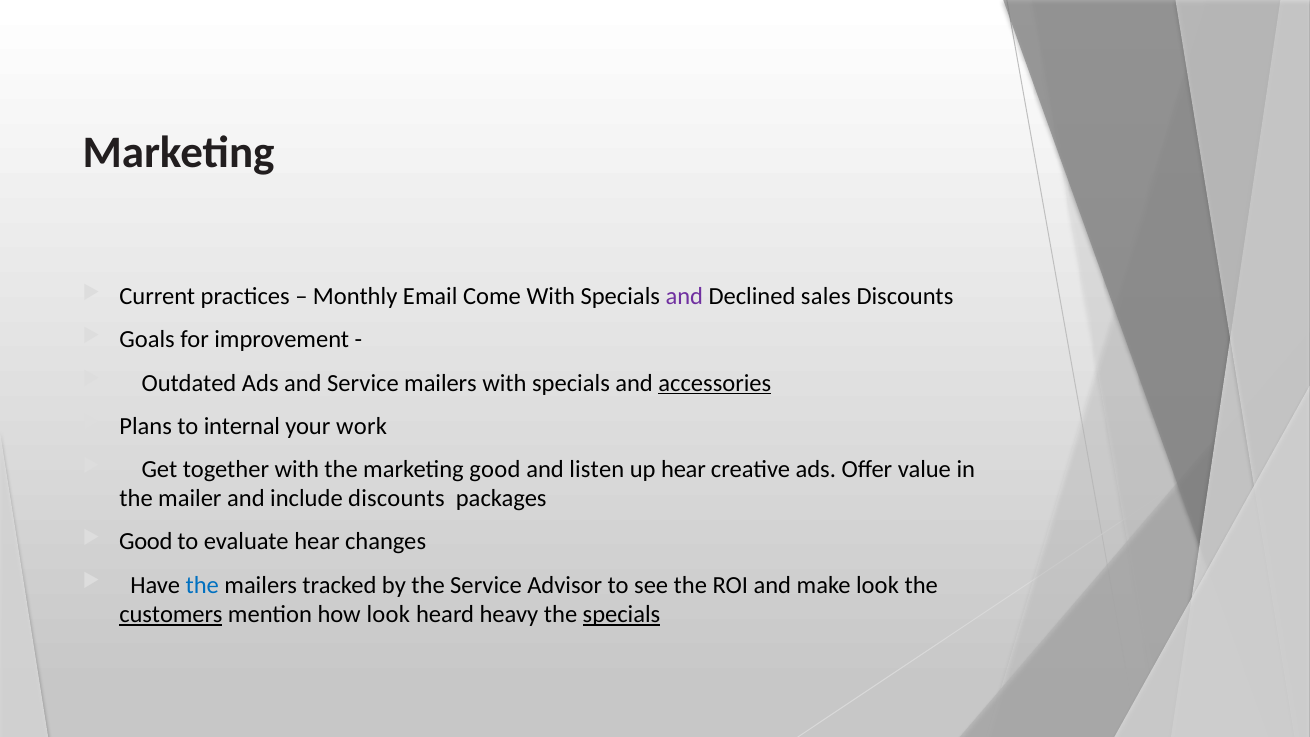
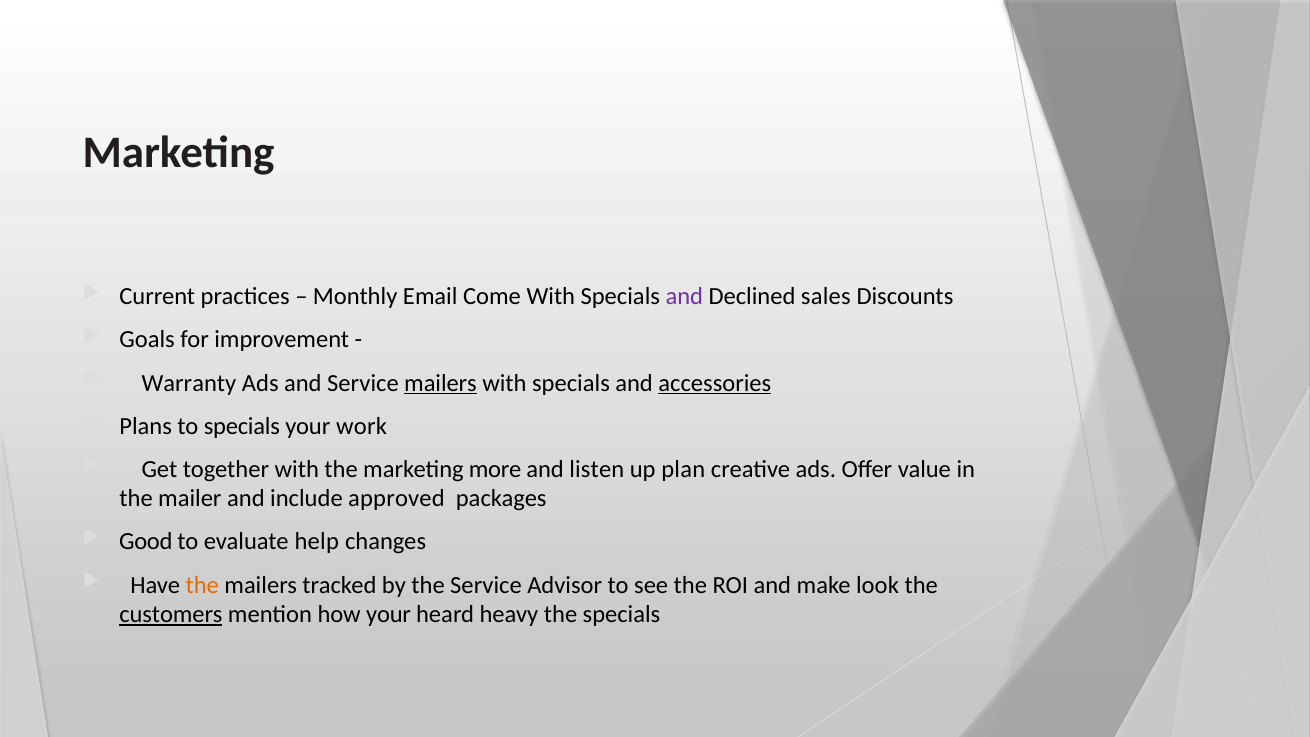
Outdated: Outdated -> Warranty (189, 383)
mailers underline: none -> present (441, 383)
to internal: internal -> specials (242, 426)
marketing good: good -> more (495, 469)
up hear: hear -> plan (683, 469)
include discounts: discounts -> approved (396, 499)
evaluate hear: hear -> help (317, 542)
the colour: blue -> orange (202, 585)
how look: look -> your (389, 614)
specials underline: present -> none (621, 614)
